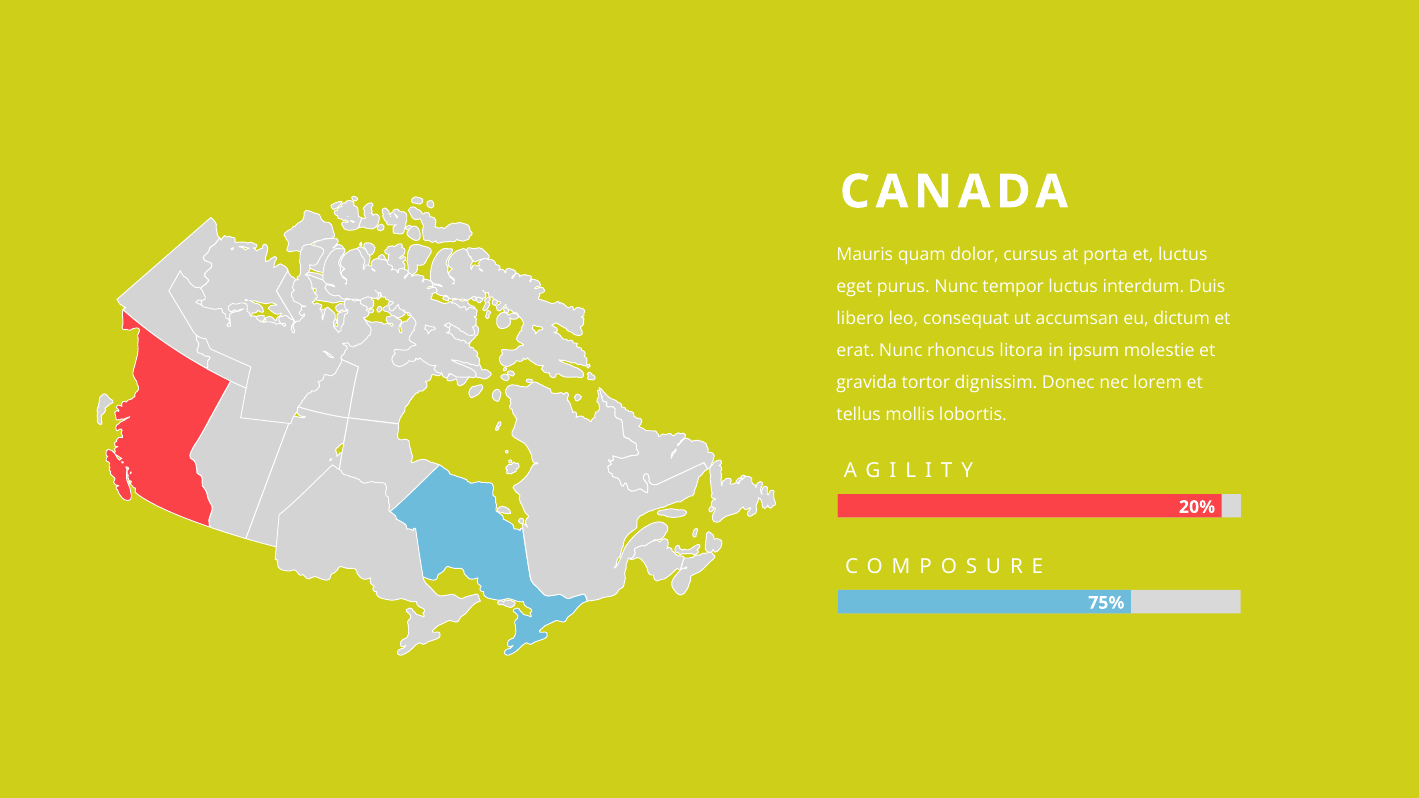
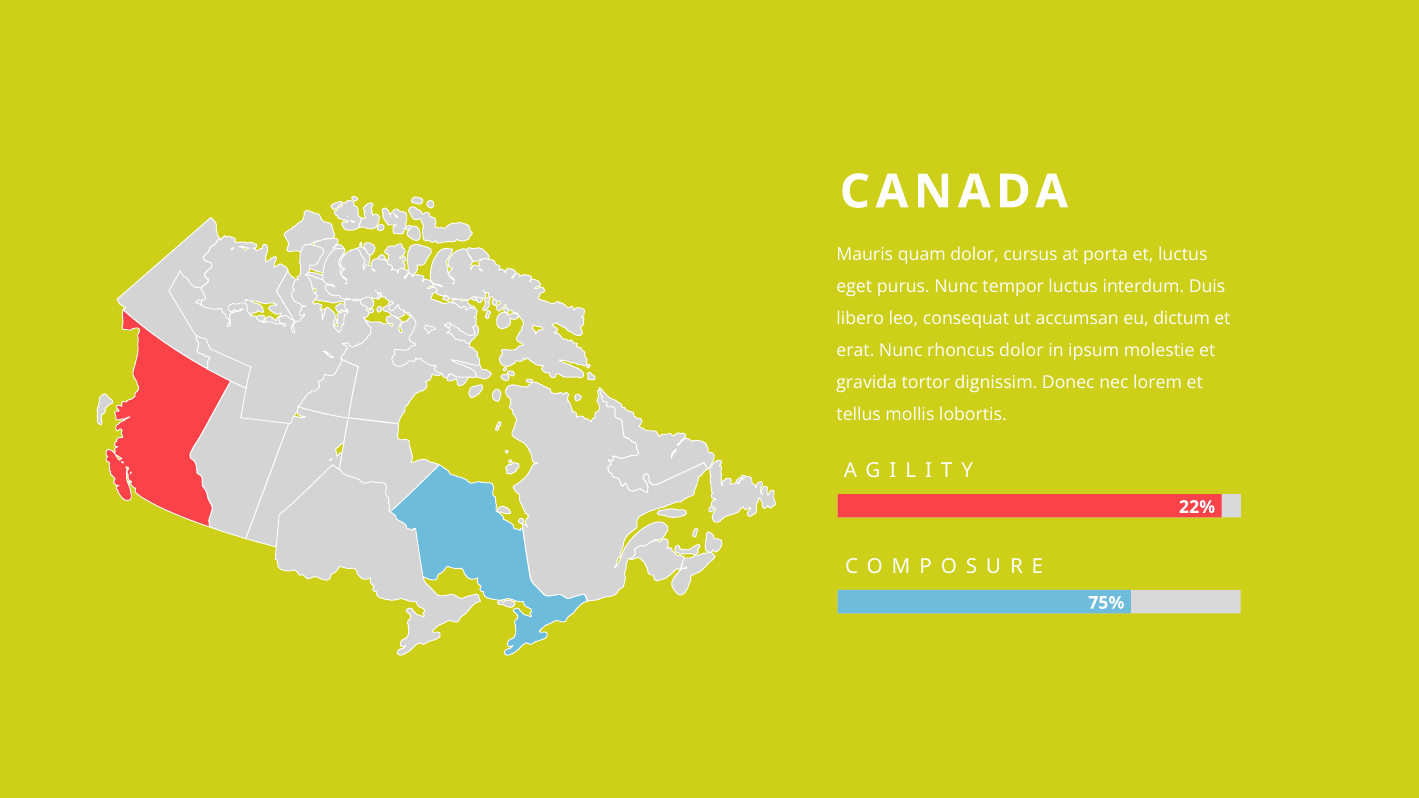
rhoncus litora: litora -> dolor (1021, 351)
20%: 20% -> 22% (1197, 507)
